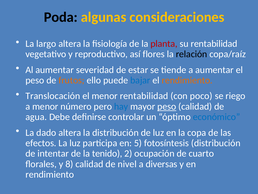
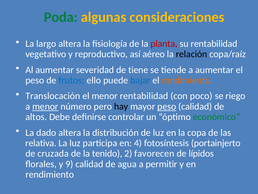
Poda colour: black -> green (61, 17)
flores: flores -> aéreo (154, 54)
estar: estar -> tiene (138, 70)
frutos colour: orange -> blue (72, 80)
menor underline: none -> present (45, 106)
hay colour: blue -> black (121, 106)
agua: agua -> altos (36, 117)
económico colour: blue -> green (216, 117)
efectos: efectos -> relativa (41, 143)
5: 5 -> 4 (138, 143)
fotosíntesis distribución: distribución -> portainjerto (216, 143)
intentar: intentar -> cruzada (53, 153)
ocupación: ocupación -> favorecen (154, 153)
cuarto: cuarto -> lípidos (201, 153)
8: 8 -> 9 (69, 164)
nivel: nivel -> agua (127, 164)
diversas: diversas -> permitir (162, 164)
